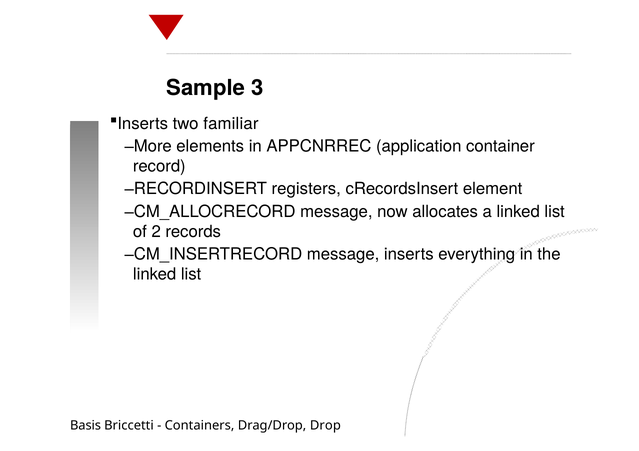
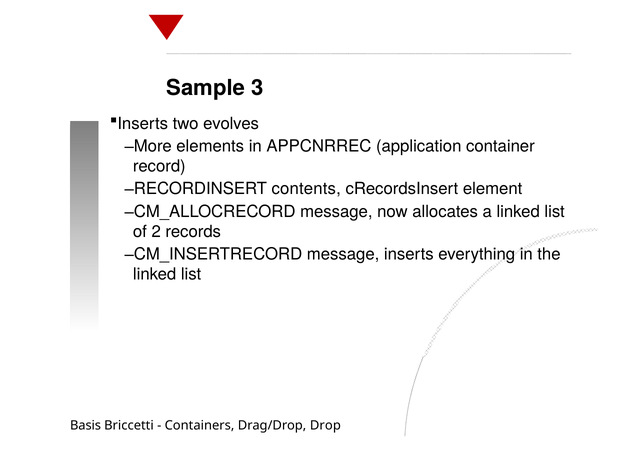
familiar: familiar -> evolves (231, 124)
registers: registers -> contents (306, 189)
